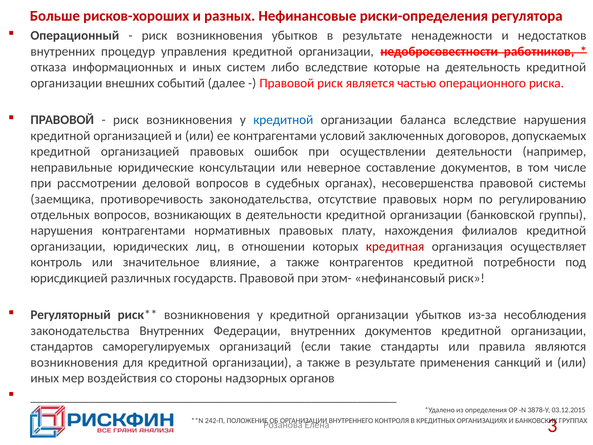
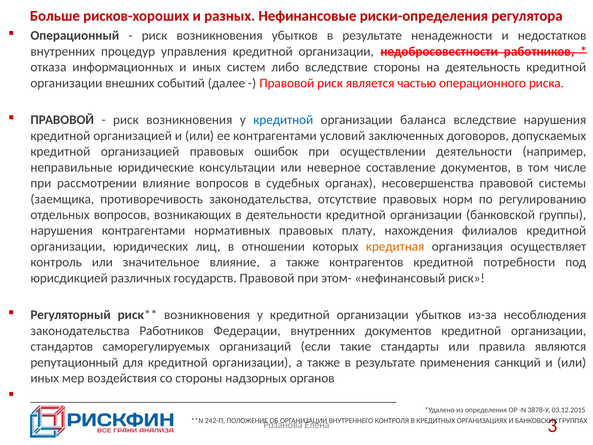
вследствие которые: которые -> стороны (397, 67)
рассмотрении деловой: деловой -> влияние (166, 183)
кредитная colour: red -> orange (395, 246)
законодательства Внутренних: Внутренних -> Работников (172, 331)
возникновения: возникновения -> репутационный (74, 362)
